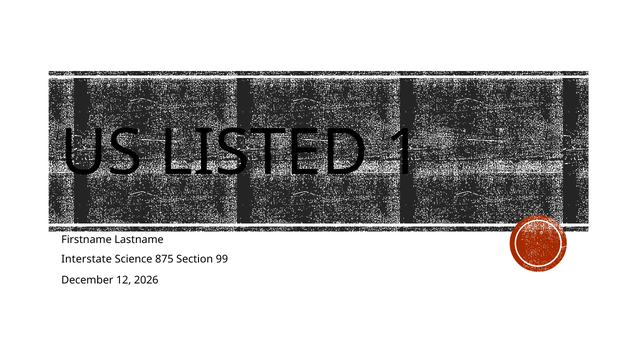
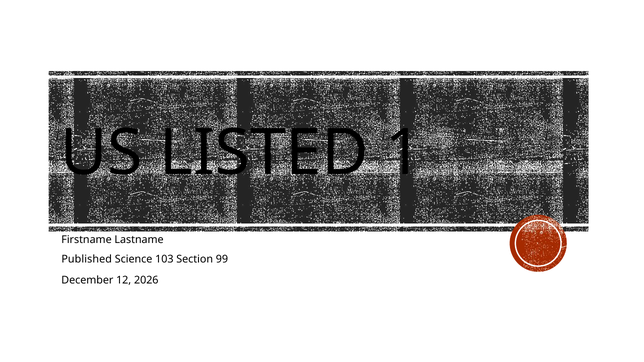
Interstate: Interstate -> Published (87, 260)
875: 875 -> 103 (164, 260)
